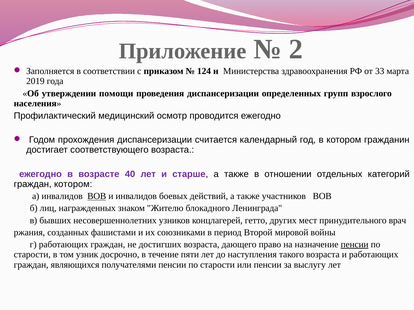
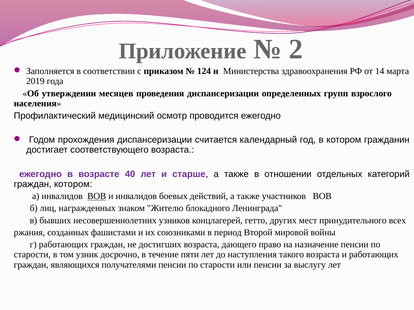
33: 33 -> 14 (380, 71)
помощи: помощи -> месяцев (116, 93)
врач: врач -> всех (397, 221)
пенсии underline: present -> none (355, 245)
